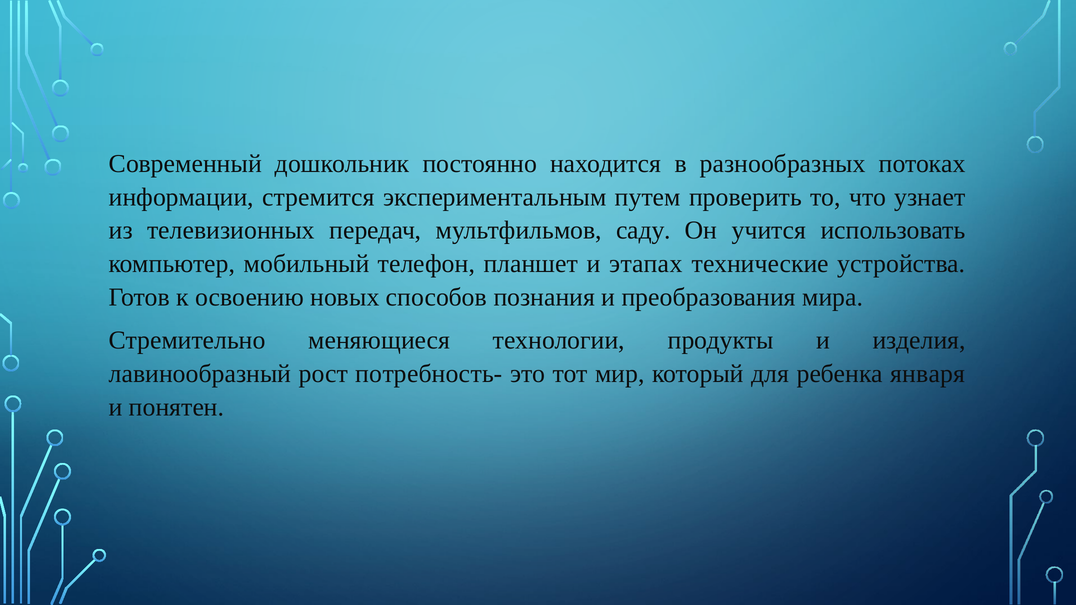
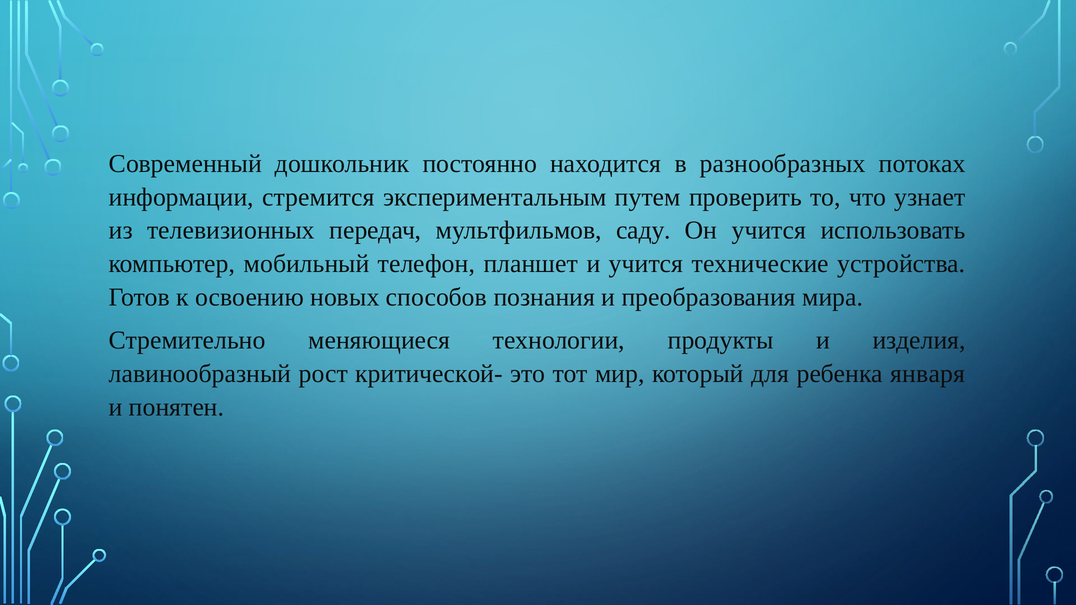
и этапах: этапах -> учится (646, 264)
потребность-: потребность- -> критической- (429, 374)
